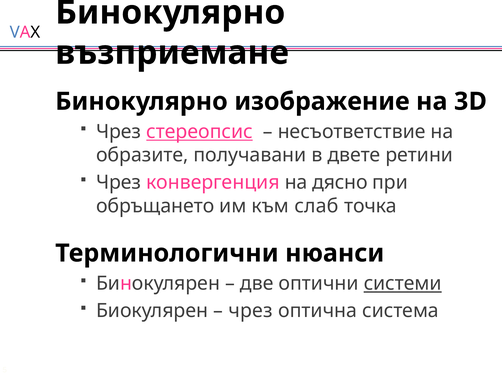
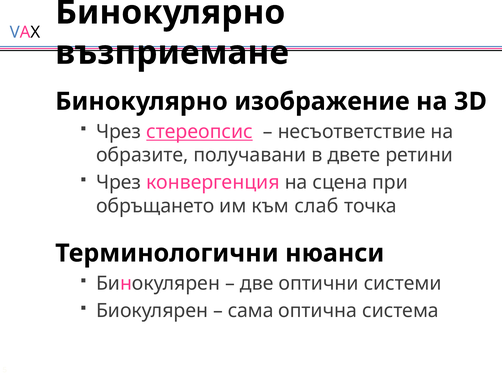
дясно: дясно -> сцена (340, 182)
системи underline: present -> none (403, 283)
чрез: чрез -> сама (251, 310)
